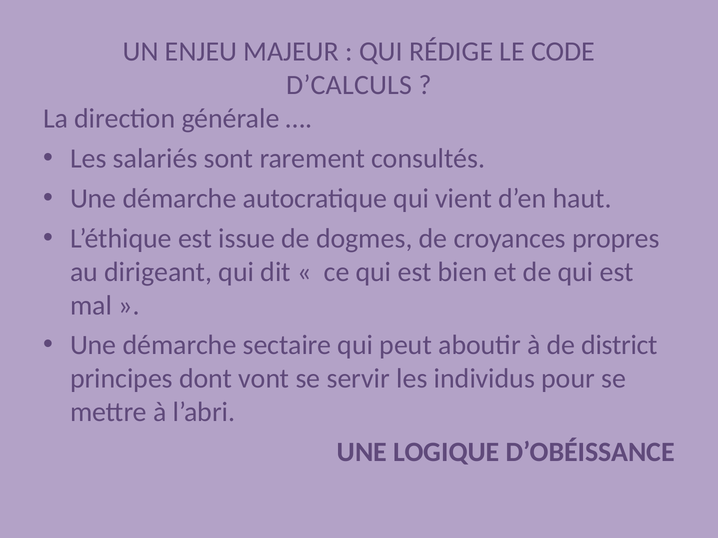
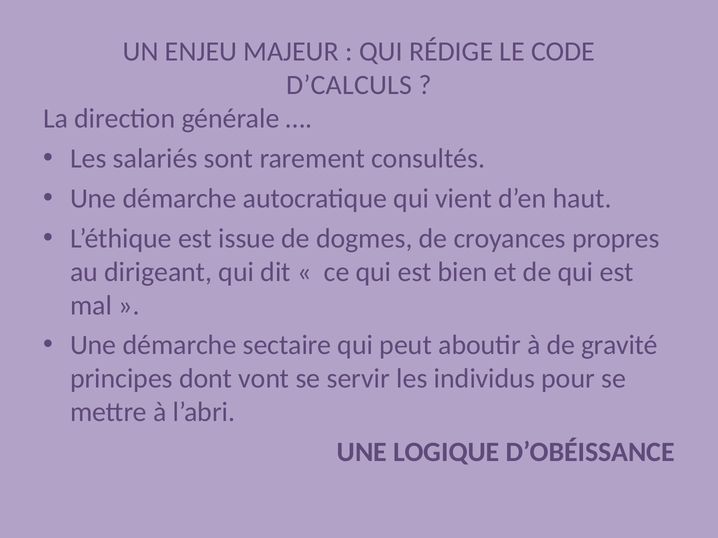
district: district -> gravité (619, 346)
